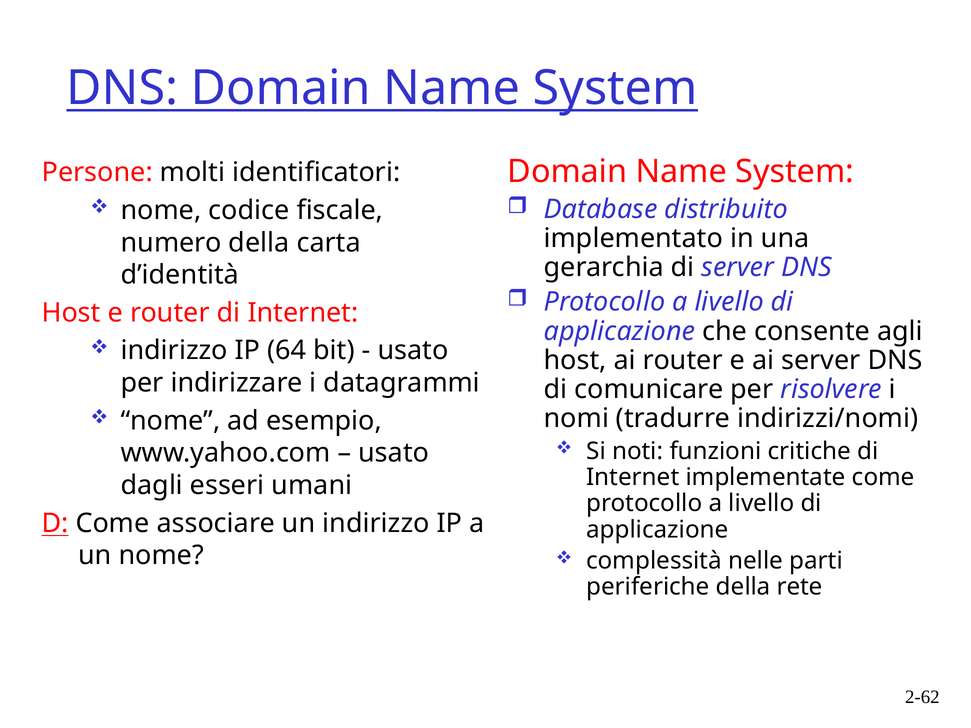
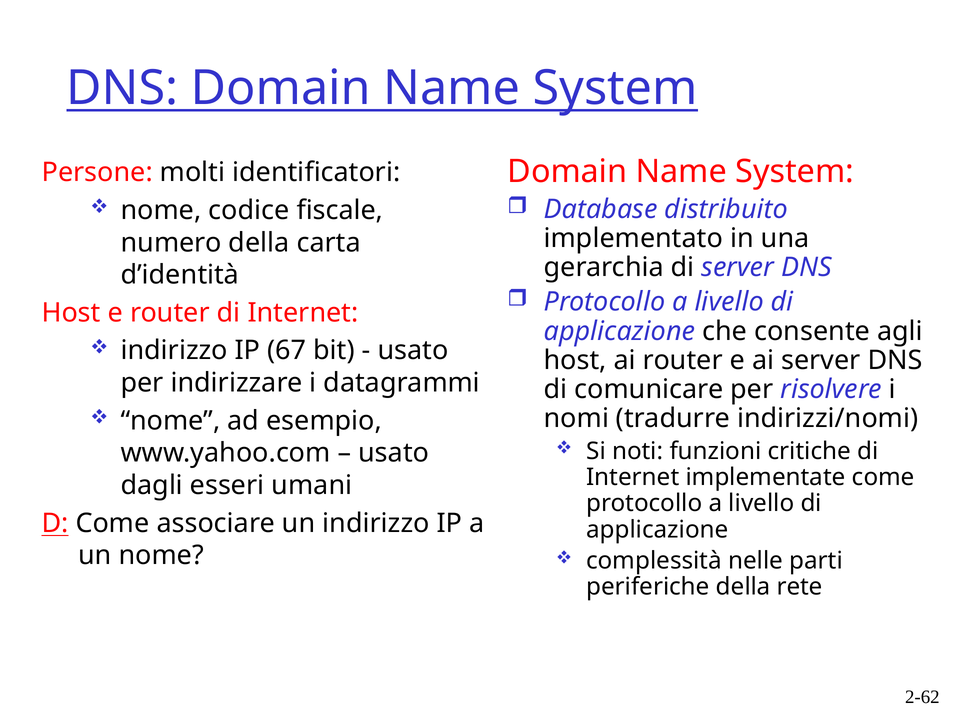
64: 64 -> 67 (287, 351)
